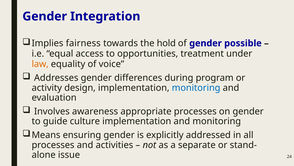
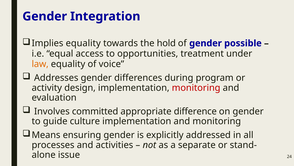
Implies fairness: fairness -> equality (83, 43)
monitoring colour: blue -> red (196, 87)
awareness: awareness -> committed (95, 111)
appropriate processes: processes -> difference (195, 111)
